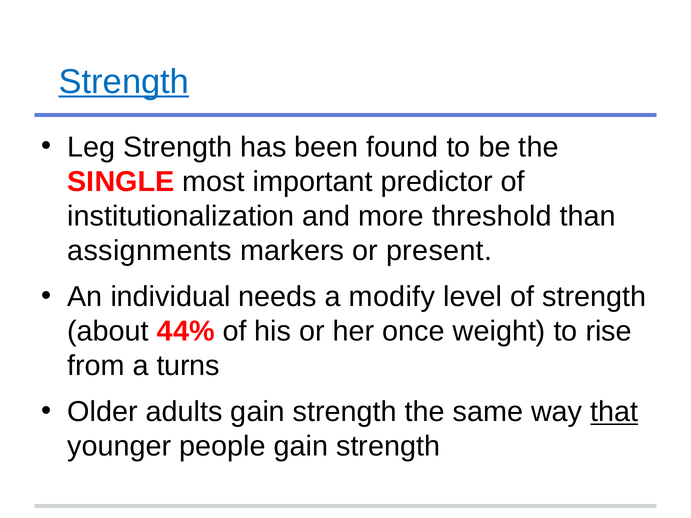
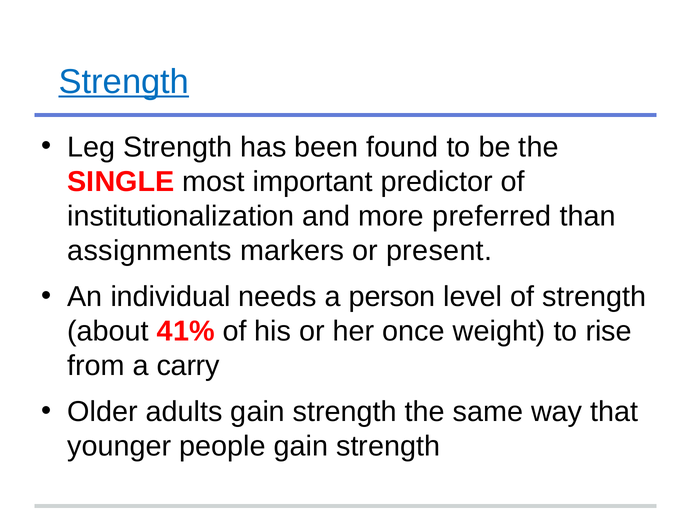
threshold: threshold -> preferred (492, 216)
modify: modify -> person (392, 297)
44%: 44% -> 41% (186, 331)
turns: turns -> carry (188, 366)
that underline: present -> none (614, 412)
